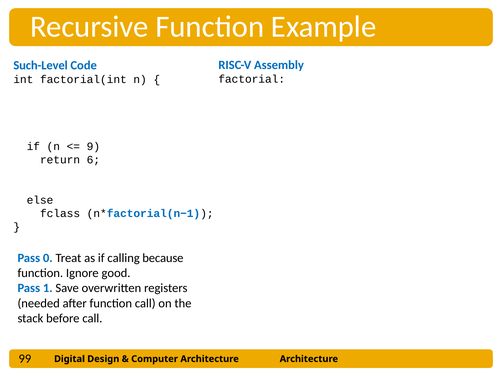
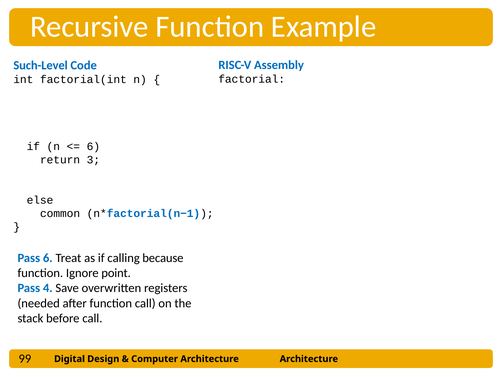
9: 9 -> 6 (93, 146)
6: 6 -> 3 (93, 160)
fclass: fclass -> common (60, 213)
Pass 0: 0 -> 6 (48, 258)
good: good -> point (116, 273)
Pass 1: 1 -> 4 (48, 288)
